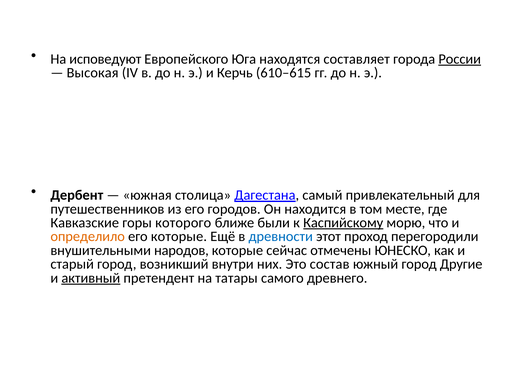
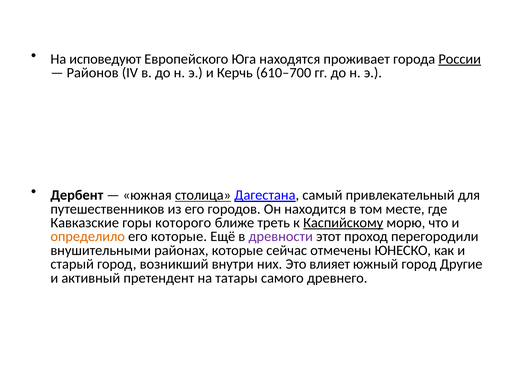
составляет: составляет -> проживает (357, 59)
Высокая: Высокая -> Районов (93, 73)
610–615: 610–615 -> 610–700 (284, 73)
столица underline: none -> present (203, 195)
были: были -> треть (274, 223)
древности colour: blue -> purple (281, 236)
народов: народов -> районах (181, 250)
состав: состав -> влияет (330, 264)
активный underline: present -> none (91, 278)
